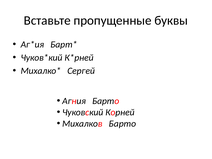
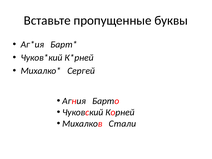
Михалков Барто: Барто -> Стали (122, 124)
